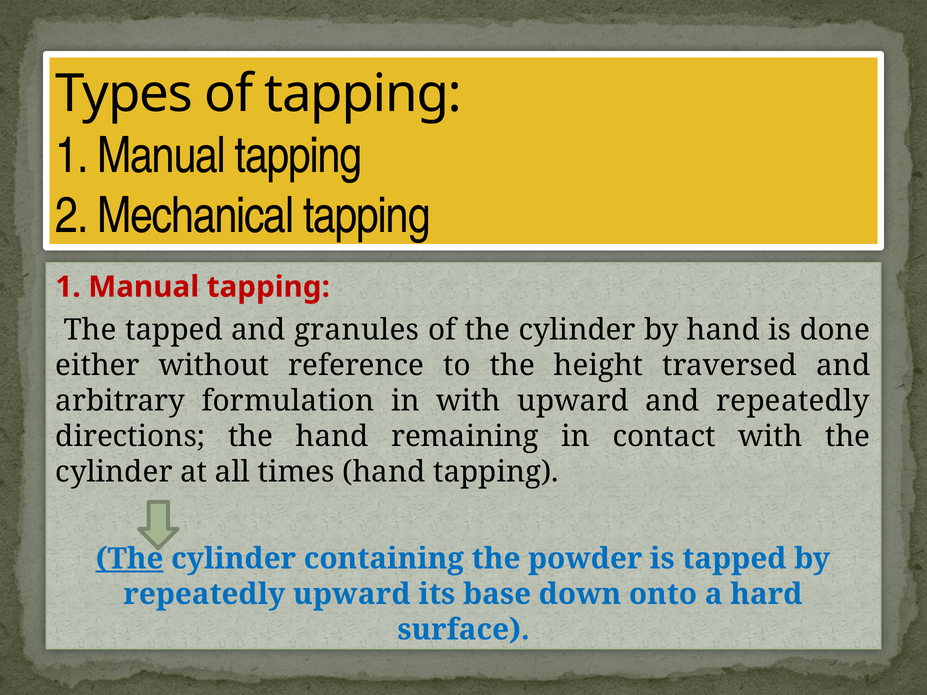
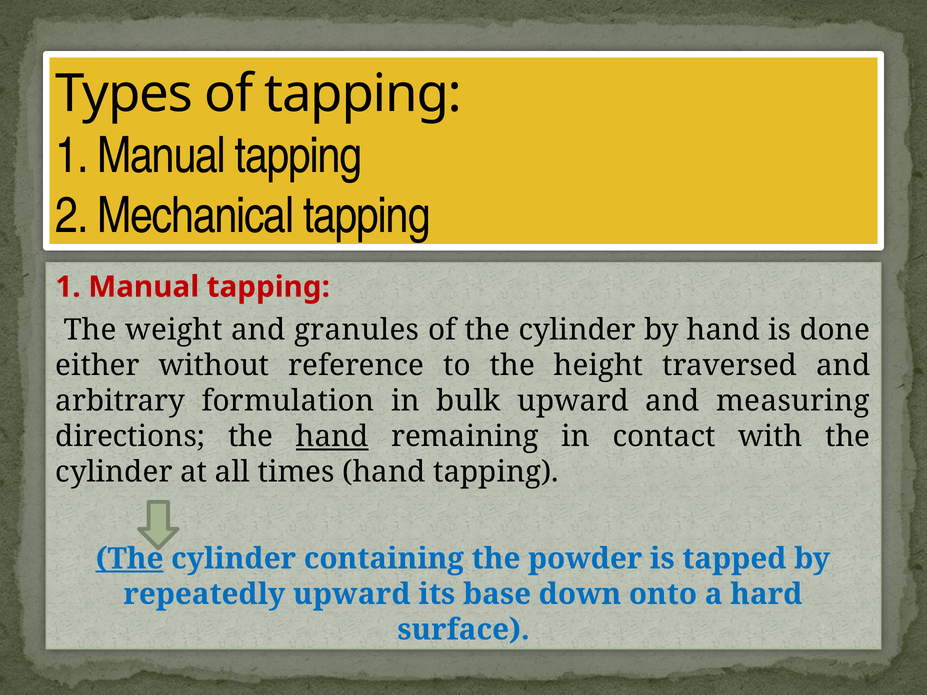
The tapped: tapped -> weight (174, 330)
in with: with -> bulk (468, 401)
and repeatedly: repeatedly -> measuring (793, 401)
hand underline: none -> present (332, 437)
